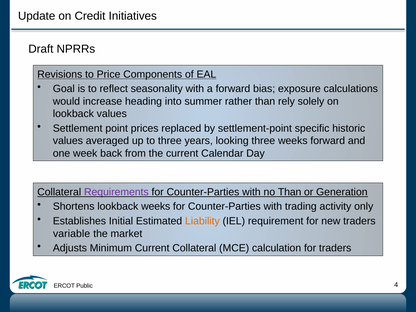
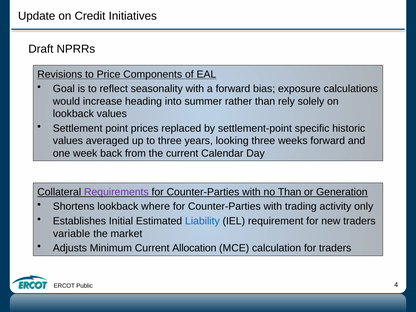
lookback weeks: weeks -> where (156, 207)
Liability colour: orange -> blue (202, 221)
Current Collateral: Collateral -> Allocation (194, 248)
